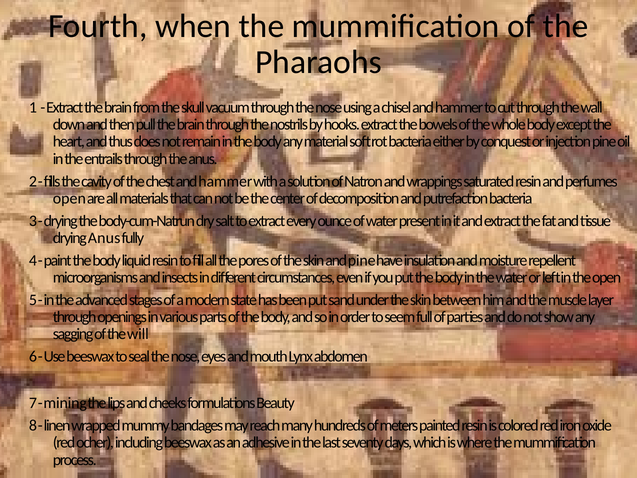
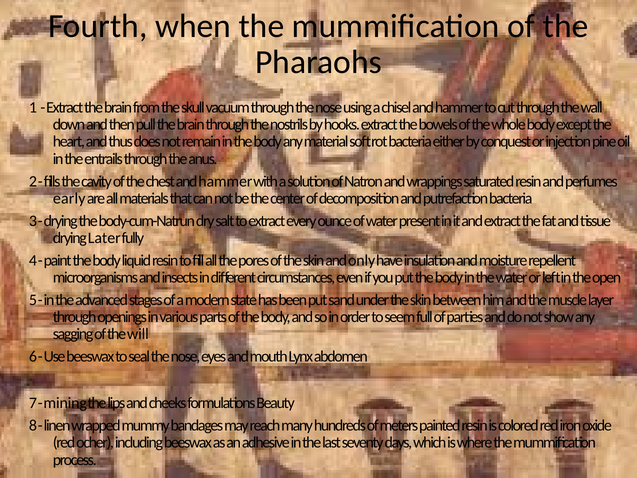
open: open -> early (69, 198)
drying Anus: Anus -> Later (104, 238)
and pine: pine -> only (362, 260)
